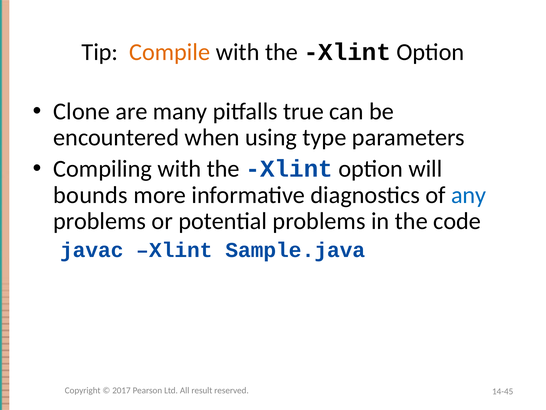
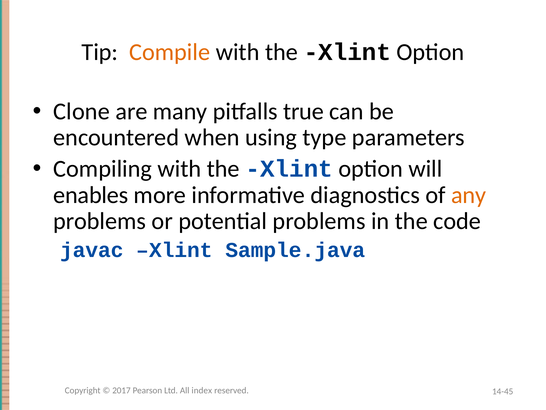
bounds: bounds -> enables (91, 195)
any colour: blue -> orange (469, 195)
result: result -> index (202, 390)
